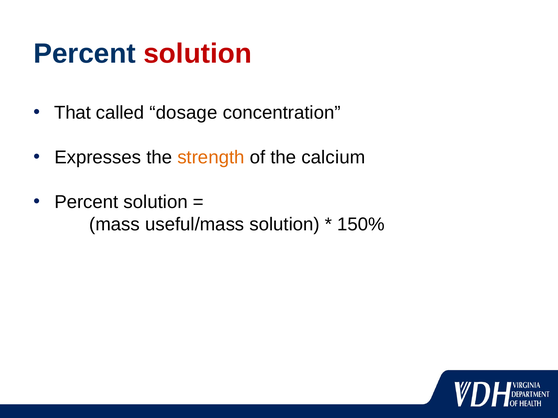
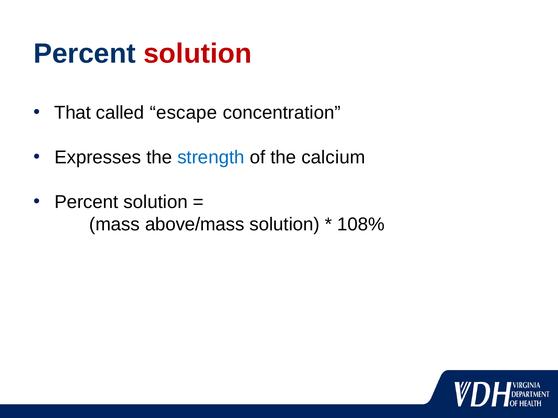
dosage: dosage -> escape (183, 113)
strength colour: orange -> blue (211, 158)
useful/mass: useful/mass -> above/mass (195, 225)
150%: 150% -> 108% (361, 225)
